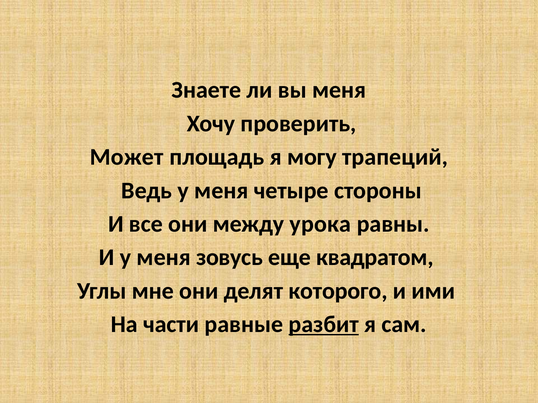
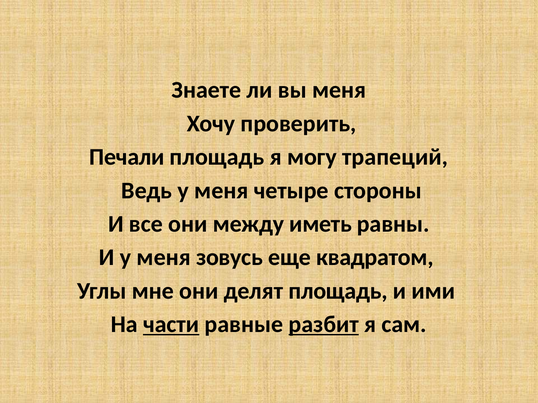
Может: Может -> Печали (127, 157)
урока: урока -> иметь (321, 224)
делят которого: которого -> площадь (338, 291)
части underline: none -> present (171, 325)
